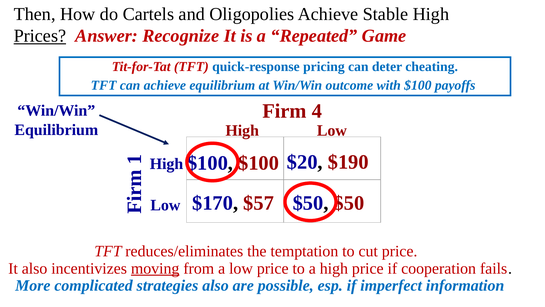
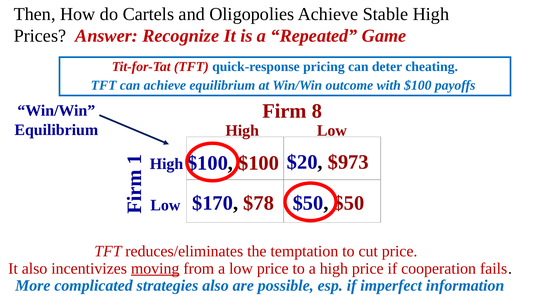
Prices underline: present -> none (40, 36)
4: 4 -> 8 (317, 111)
$190: $190 -> $973 (348, 162)
$57: $57 -> $78 (259, 203)
